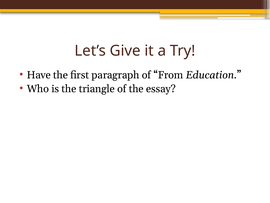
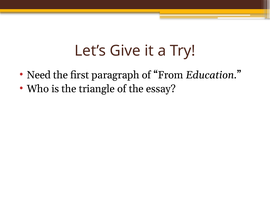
Have: Have -> Need (39, 75)
